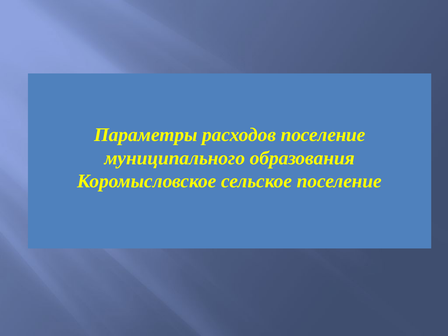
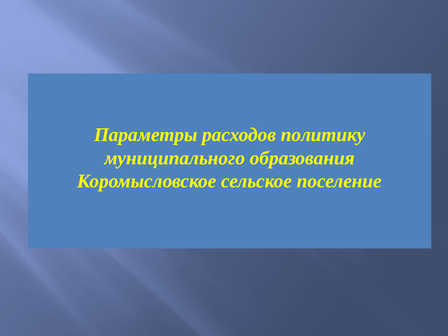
расходов поселение: поселение -> политику (323, 135)
